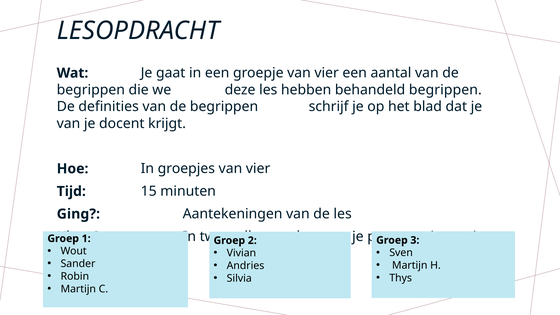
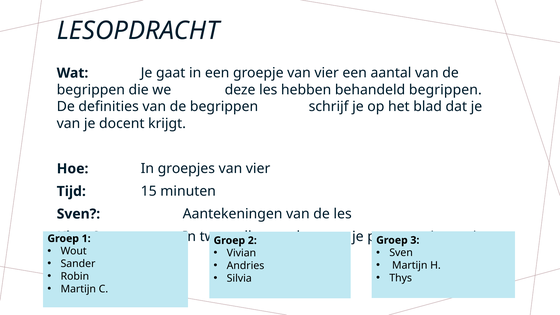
Ging: Ging -> Sven (78, 214)
